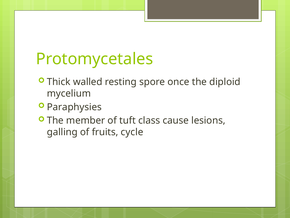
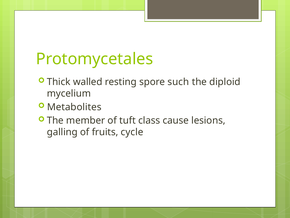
once: once -> such (178, 82)
Paraphysies: Paraphysies -> Metabolites (74, 107)
